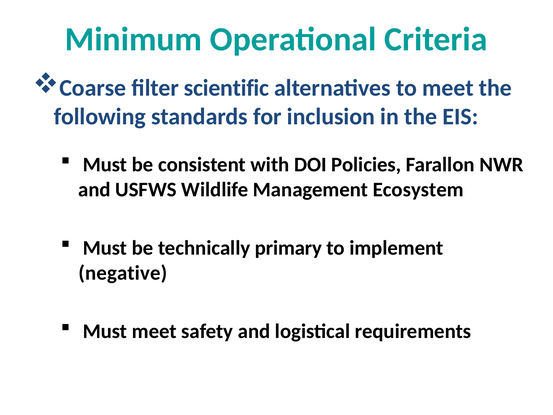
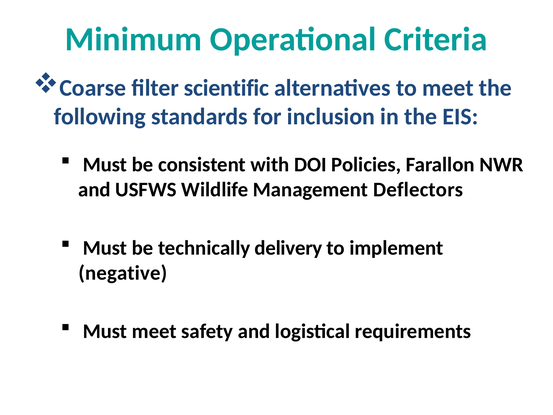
Ecosystem: Ecosystem -> Deflectors (418, 189)
primary: primary -> delivery (288, 248)
